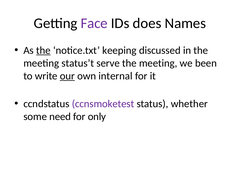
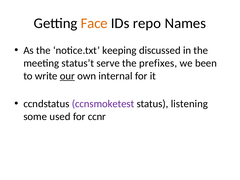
Face colour: purple -> orange (94, 23)
does: does -> repo (147, 23)
the underline: present -> none (43, 50)
serve the meeting: meeting -> prefixes (158, 63)
whether: whether -> listening (189, 104)
need: need -> used (60, 116)
only: only -> ccnr (97, 116)
